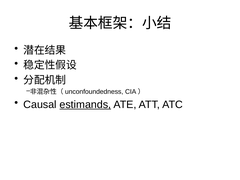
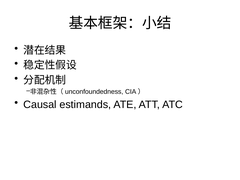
estimands underline: present -> none (85, 104)
